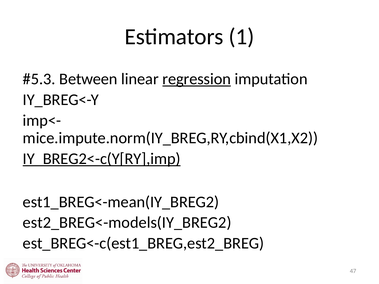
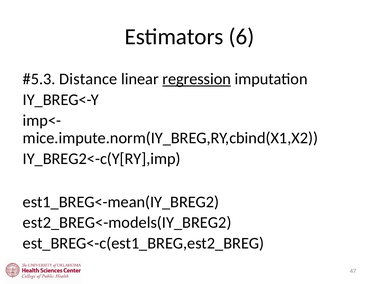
1: 1 -> 6 (241, 37)
Between: Between -> Distance (88, 79)
IY_BREG2<-c(Y[RY],imp underline: present -> none (102, 159)
